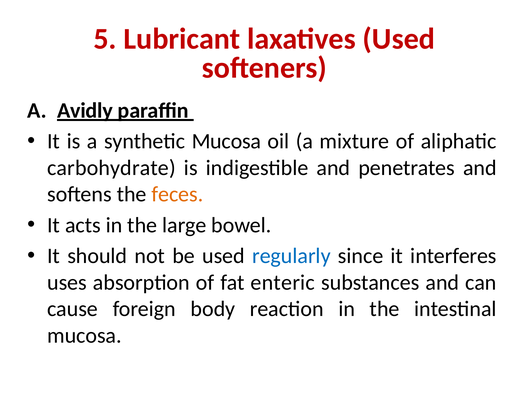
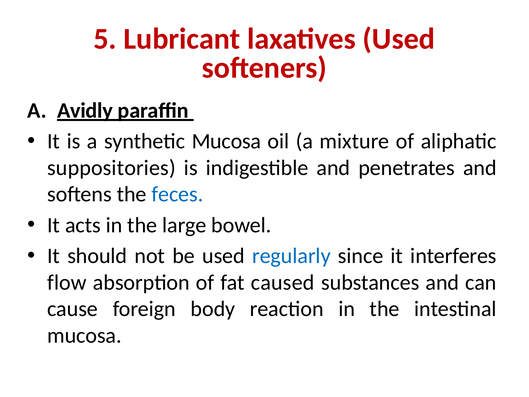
carbohydrate: carbohydrate -> suppositories (111, 168)
feces colour: orange -> blue (177, 194)
uses: uses -> flow (67, 282)
enteric: enteric -> caused (283, 282)
